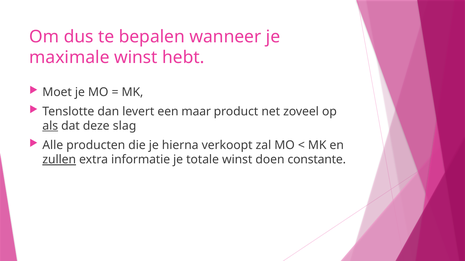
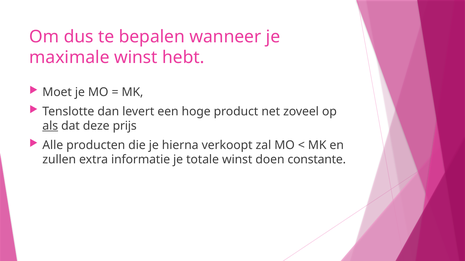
maar: maar -> hoge (196, 112)
slag: slag -> prijs (125, 126)
zullen underline: present -> none (59, 160)
